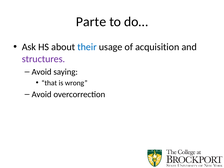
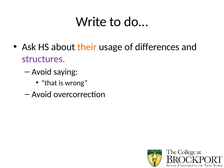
Parte: Parte -> Write (91, 22)
their colour: blue -> orange (87, 47)
acquisition: acquisition -> differences (157, 47)
